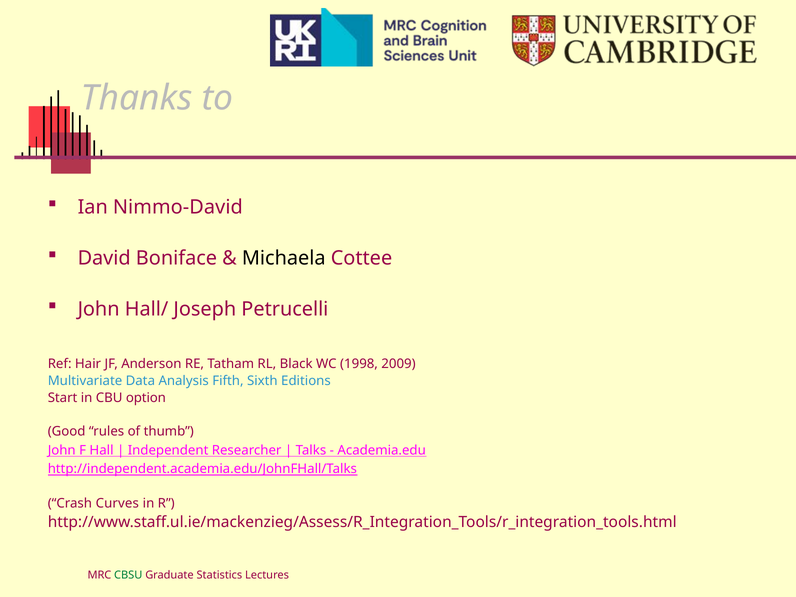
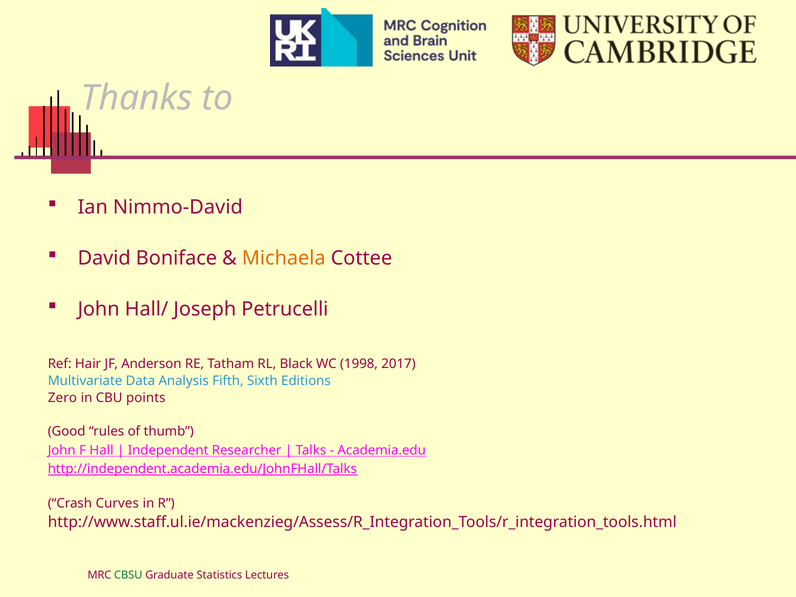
Michaela colour: black -> orange (284, 258)
2009: 2009 -> 2017 (399, 364)
Start: Start -> Zero (62, 398)
option: option -> points (146, 398)
